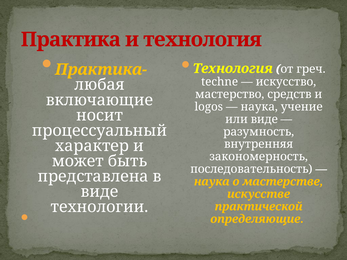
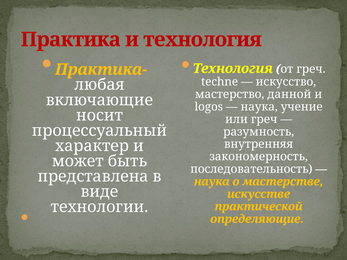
средств: средств -> данной (289, 94)
или виде: виде -> греч (264, 119)
